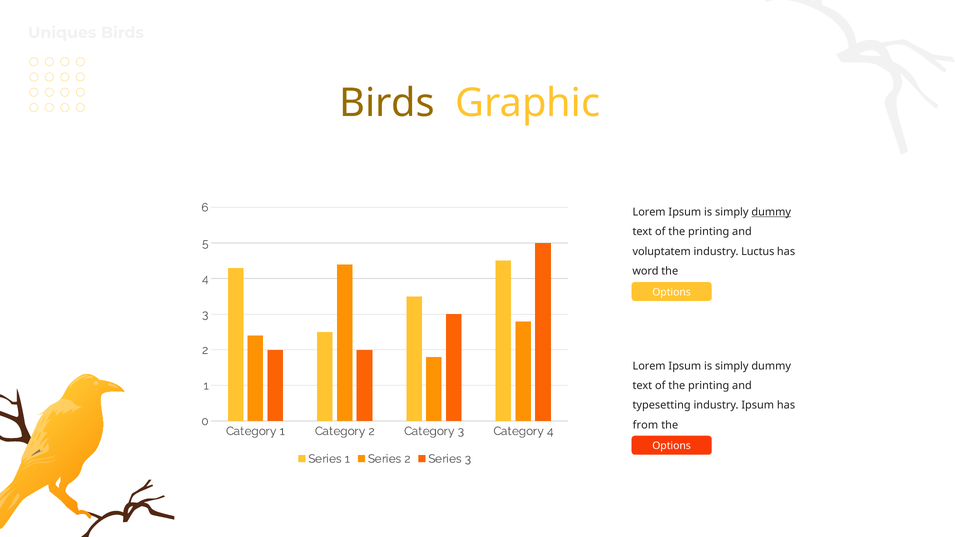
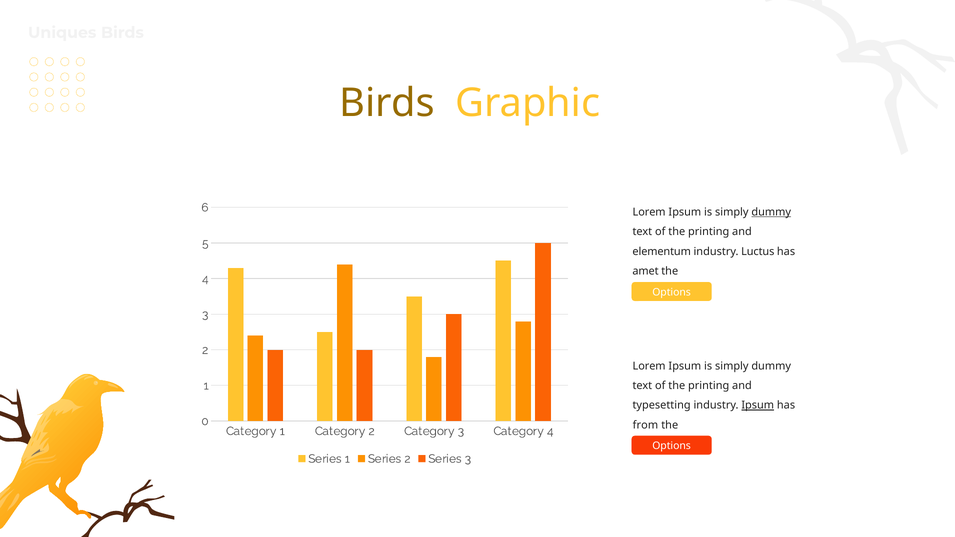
voluptatem: voluptatem -> elementum (662, 252)
word: word -> amet (646, 271)
Ipsum underline: none -> present (758, 405)
